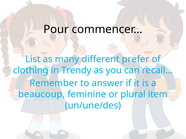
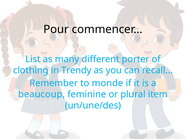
prefer: prefer -> porter (136, 59)
answer: answer -> monde (108, 84)
